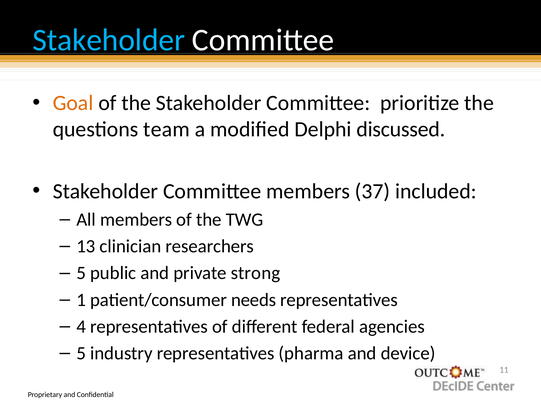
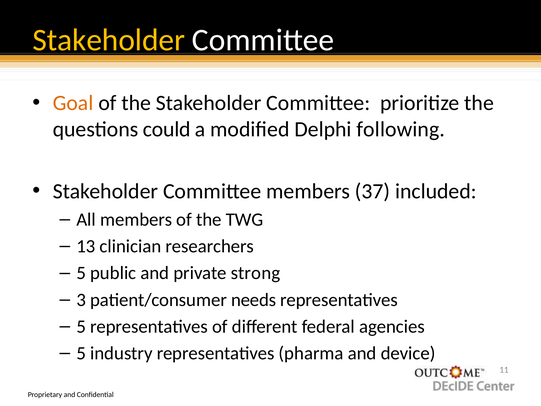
Stakeholder colour: light blue -> yellow (109, 40)
team: team -> could (167, 129)
discussed: discussed -> following (401, 129)
1: 1 -> 3 (81, 300)
4: 4 -> 5 (81, 326)
